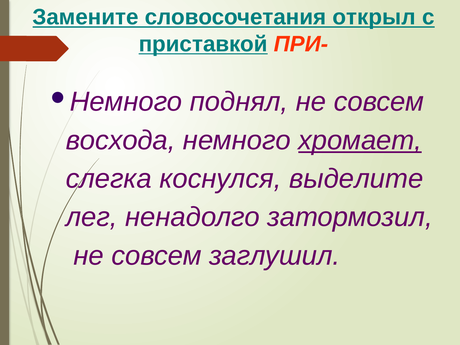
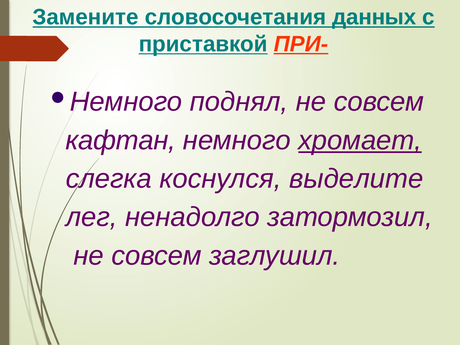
открыл: открыл -> данных (374, 17)
ПРИ- underline: none -> present (301, 44)
восхода: восхода -> кафтан (121, 140)
